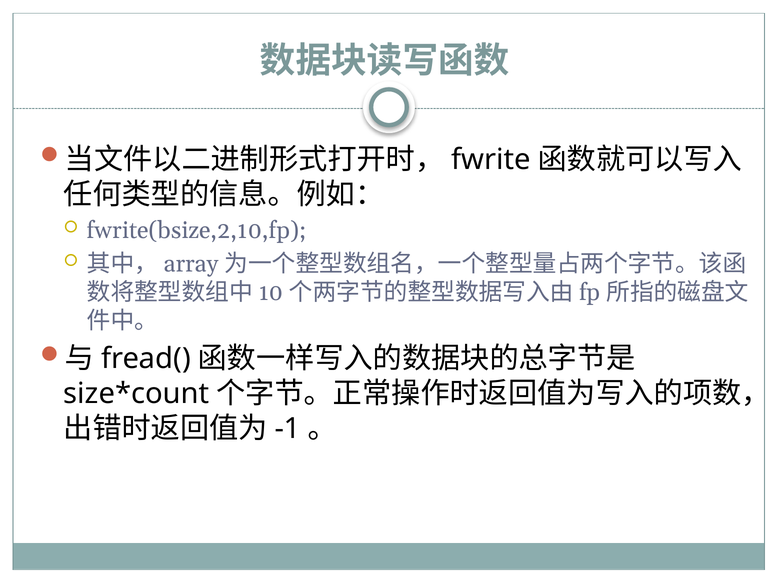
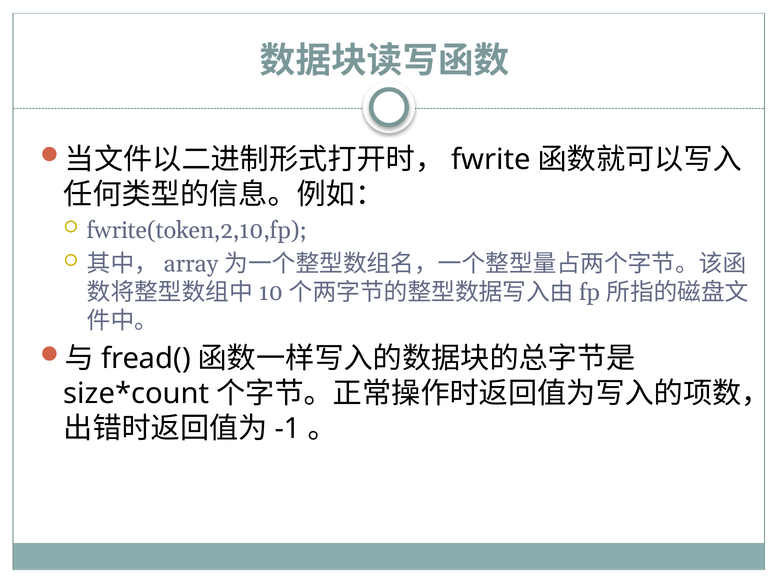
fwrite(bsize,2,10,fp: fwrite(bsize,2,10,fp -> fwrite(token,2,10,fp (197, 231)
